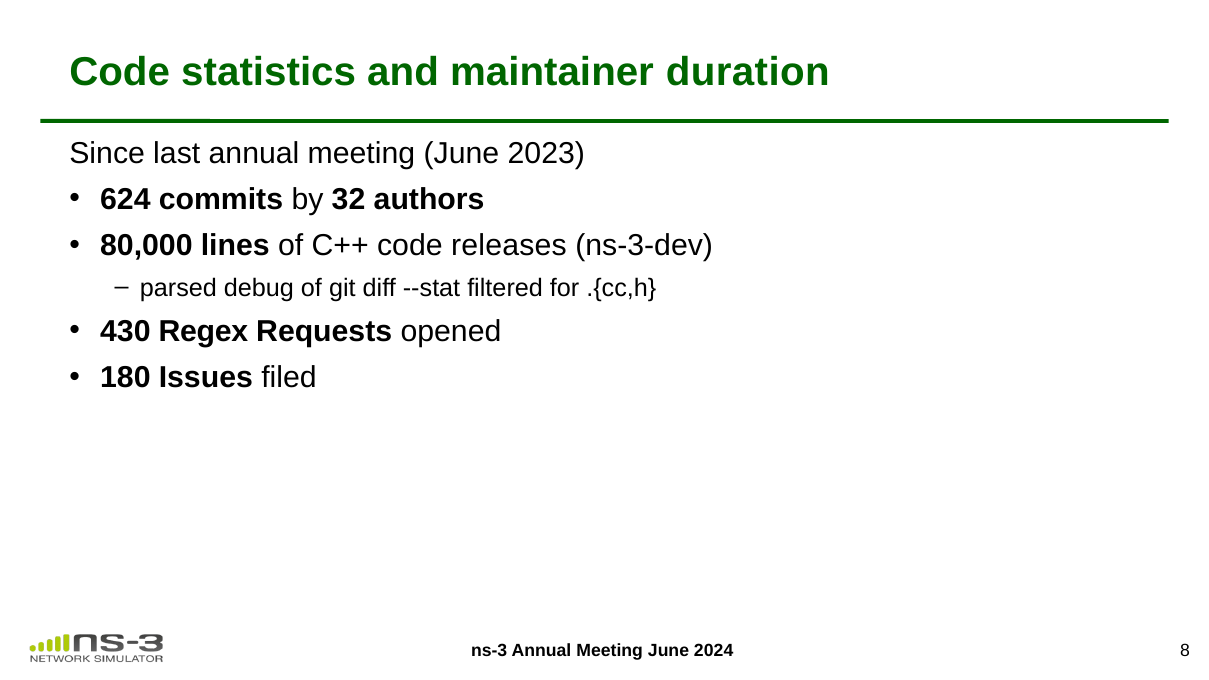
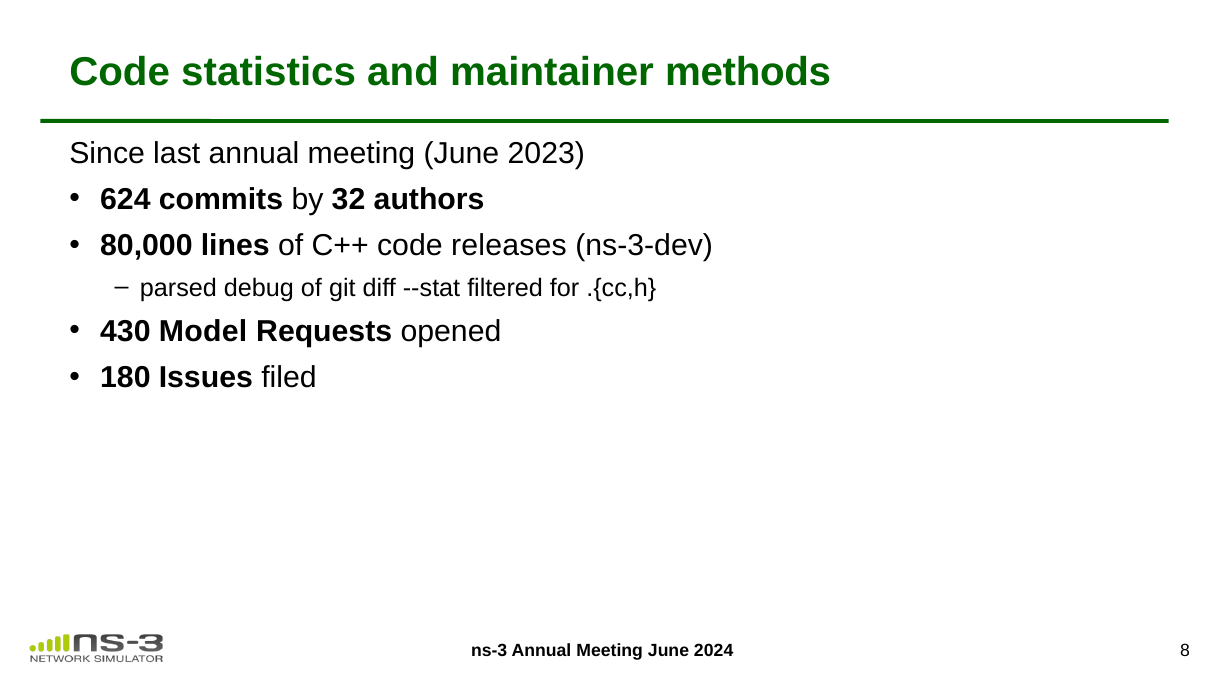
duration: duration -> methods (748, 72)
Regex: Regex -> Model (203, 331)
